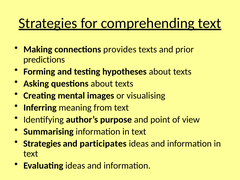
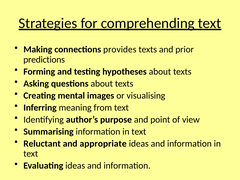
Strategies: Strategies -> Reluctant (42, 144)
participates: participates -> appropriate (103, 144)
